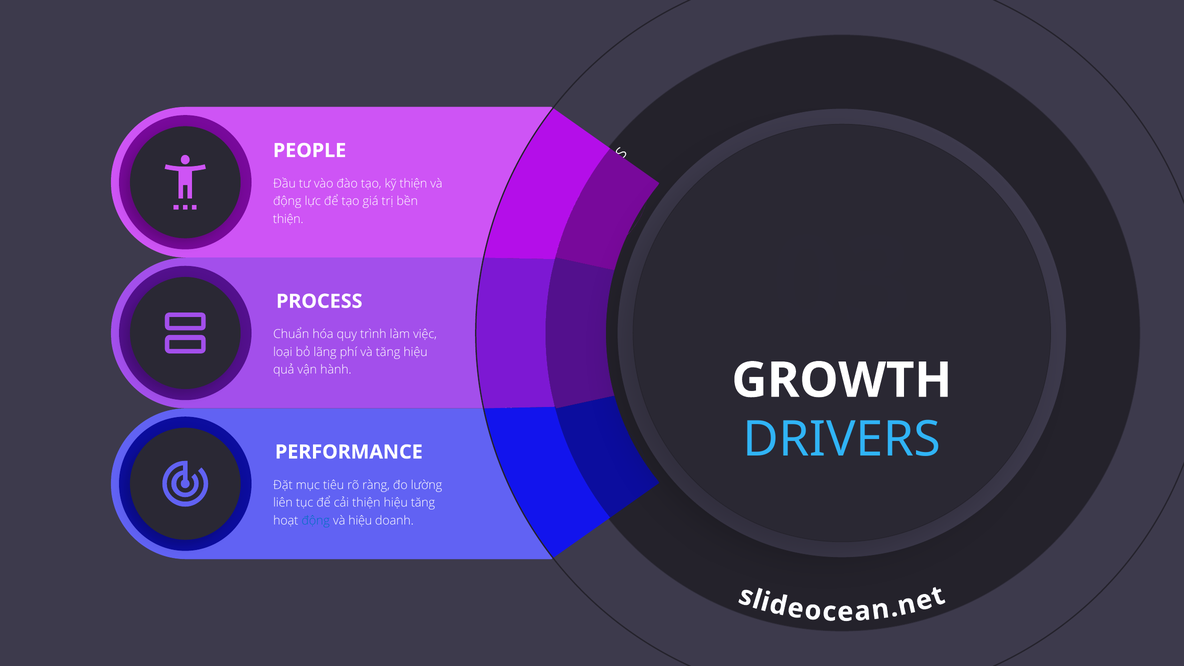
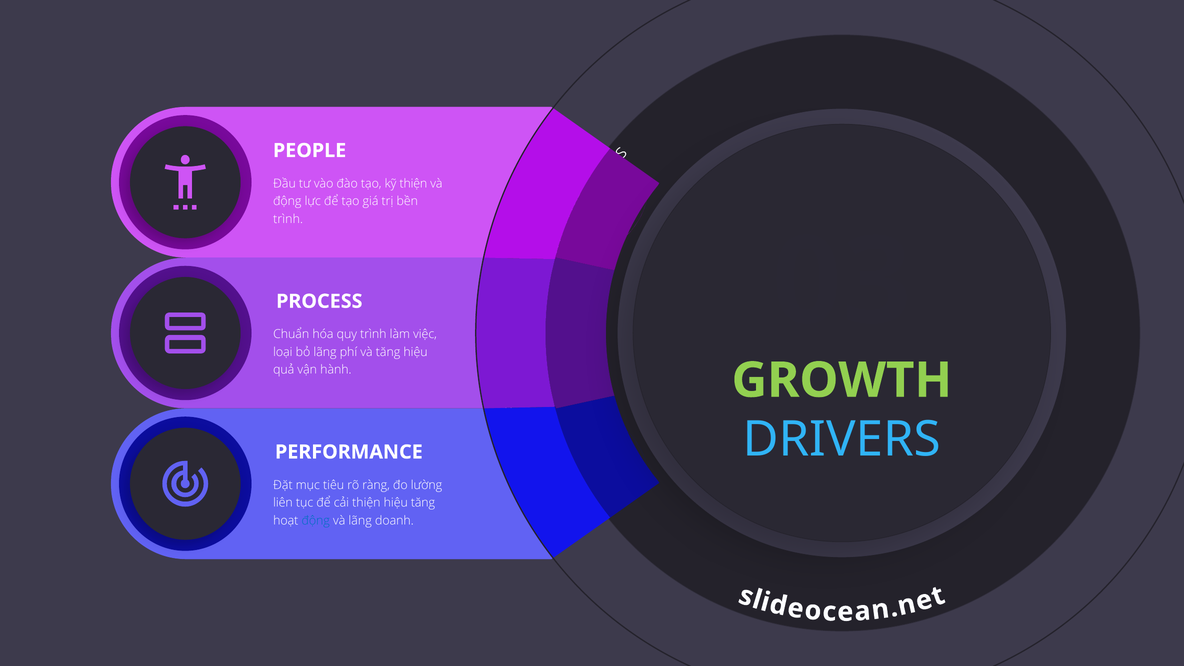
thiện: thiện -> trình (288, 219)
GROWTH colour: white -> light green (842, 380)
và hiệu: hiệu -> lãng (360, 521)
